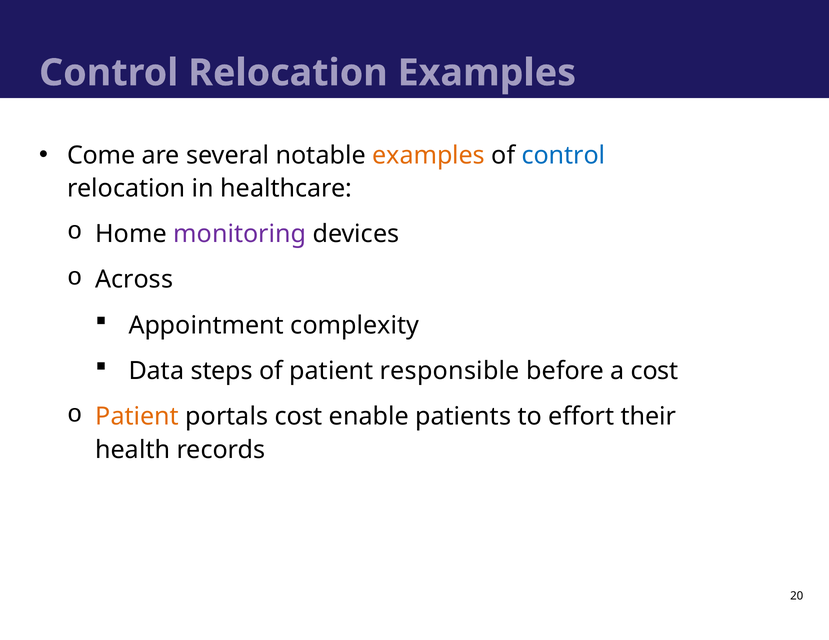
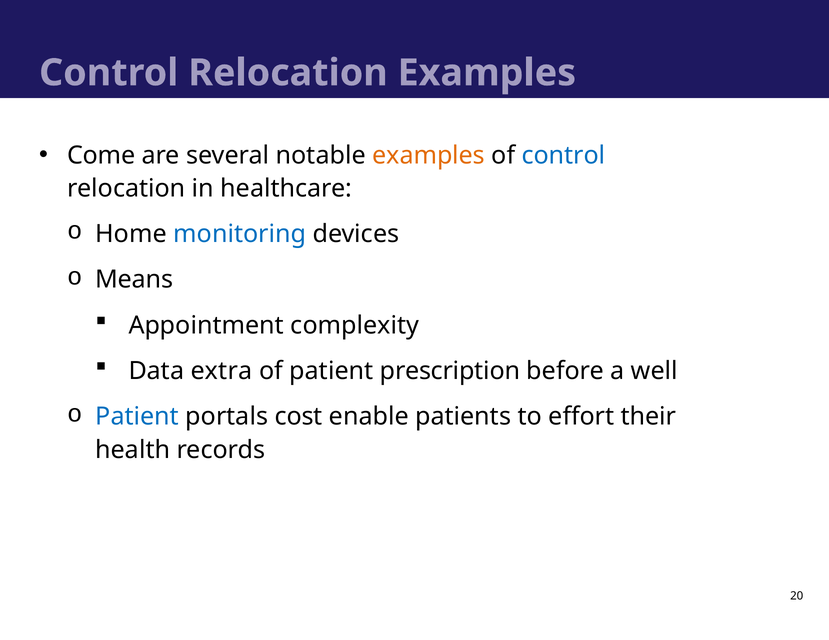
monitoring colour: purple -> blue (240, 234)
Across: Across -> Means (134, 280)
steps: steps -> extra (222, 371)
responsible: responsible -> prescription (450, 371)
a cost: cost -> well (654, 371)
Patient colour: orange -> blue (137, 417)
